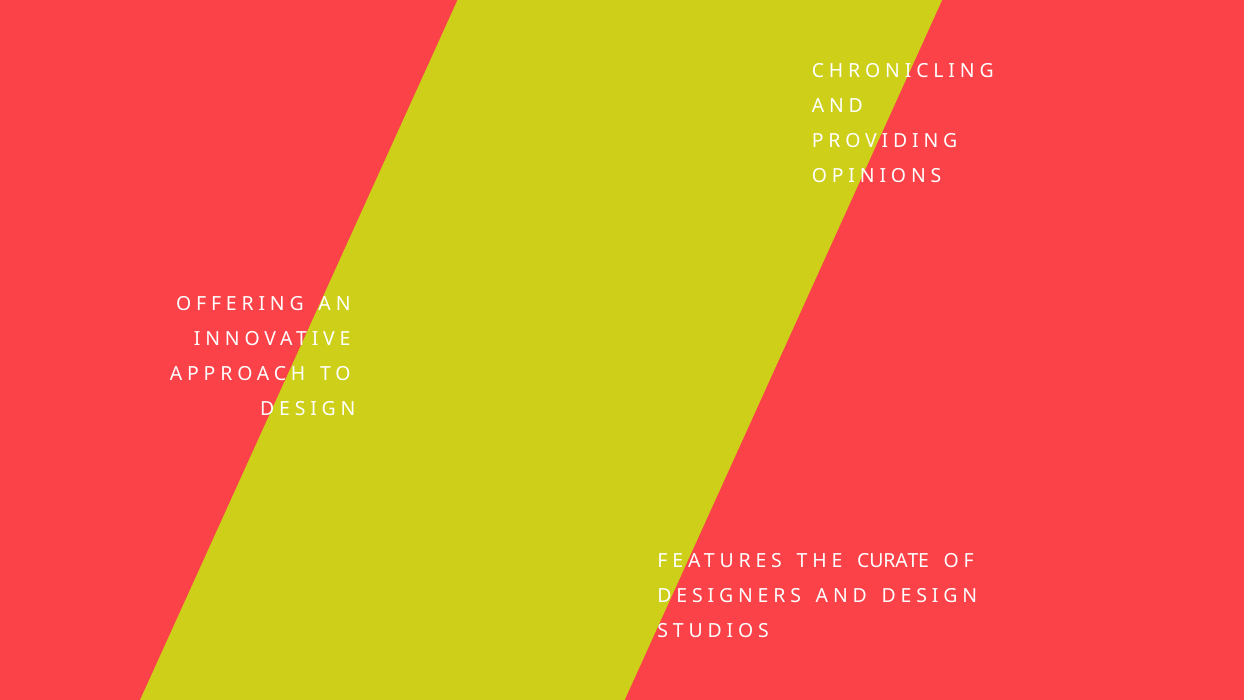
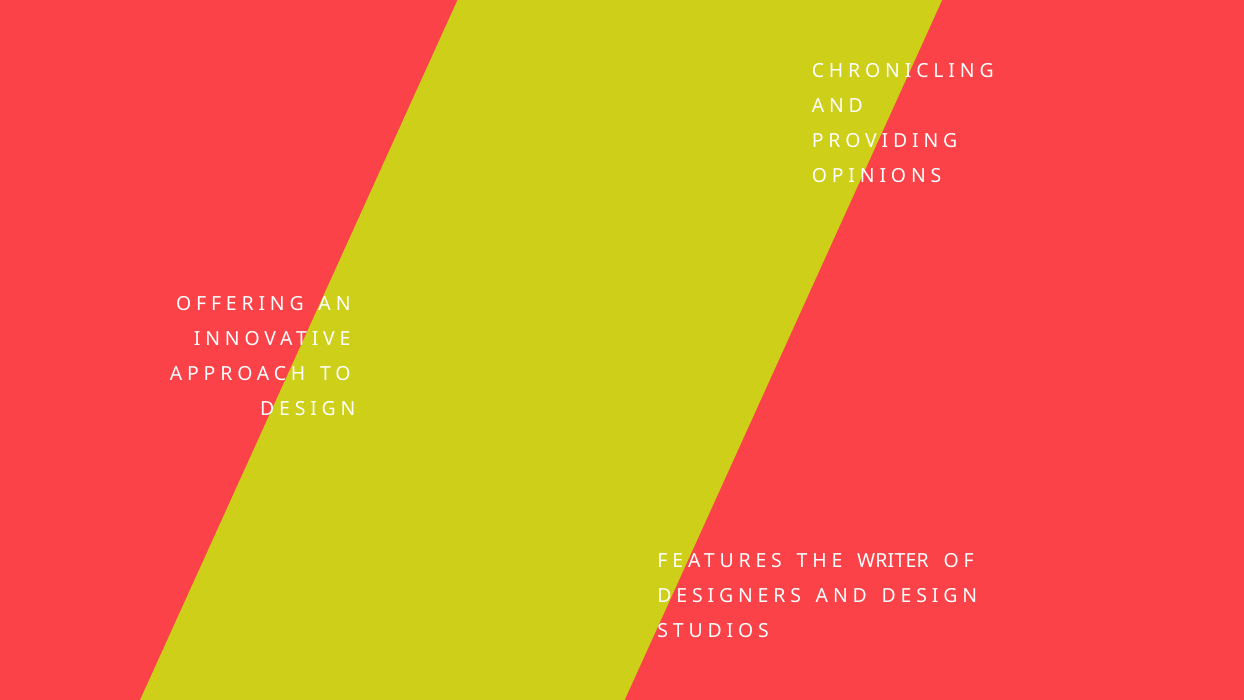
CURATE: CURATE -> WRITER (893, 561)
